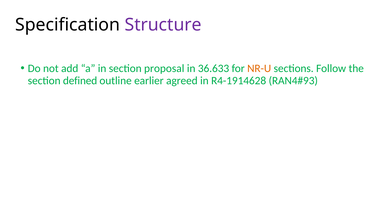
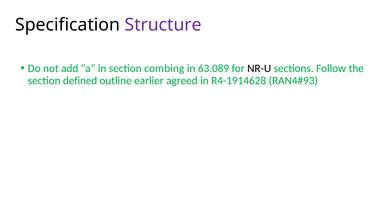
proposal: proposal -> combing (164, 68)
36.633: 36.633 -> 63.089 (214, 68)
NR-U colour: orange -> black (259, 68)
